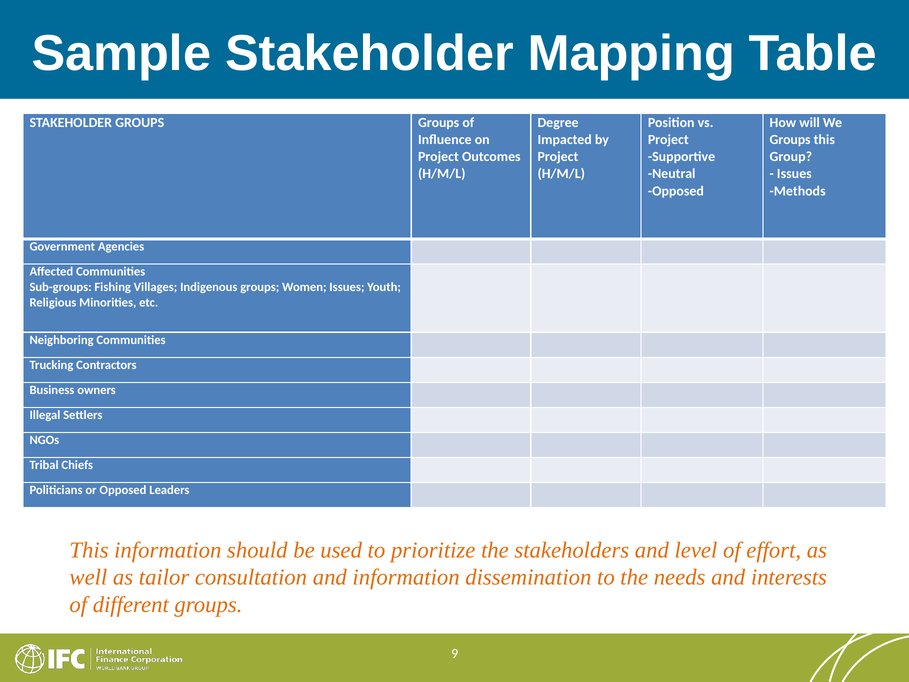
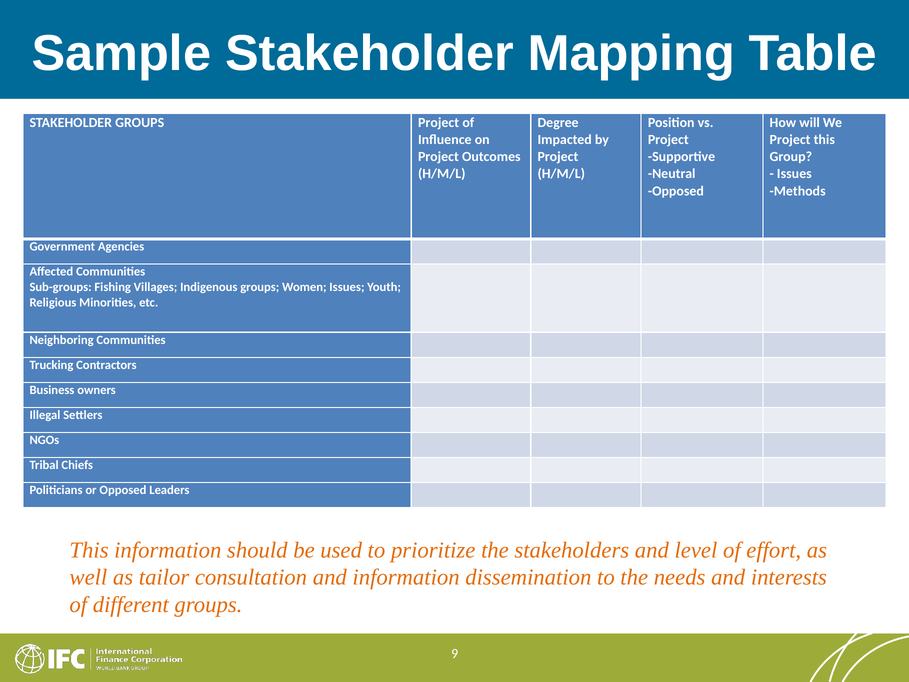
GROUPS Groups: Groups -> Project (439, 122)
Groups: Groups -> Project (790, 140)
